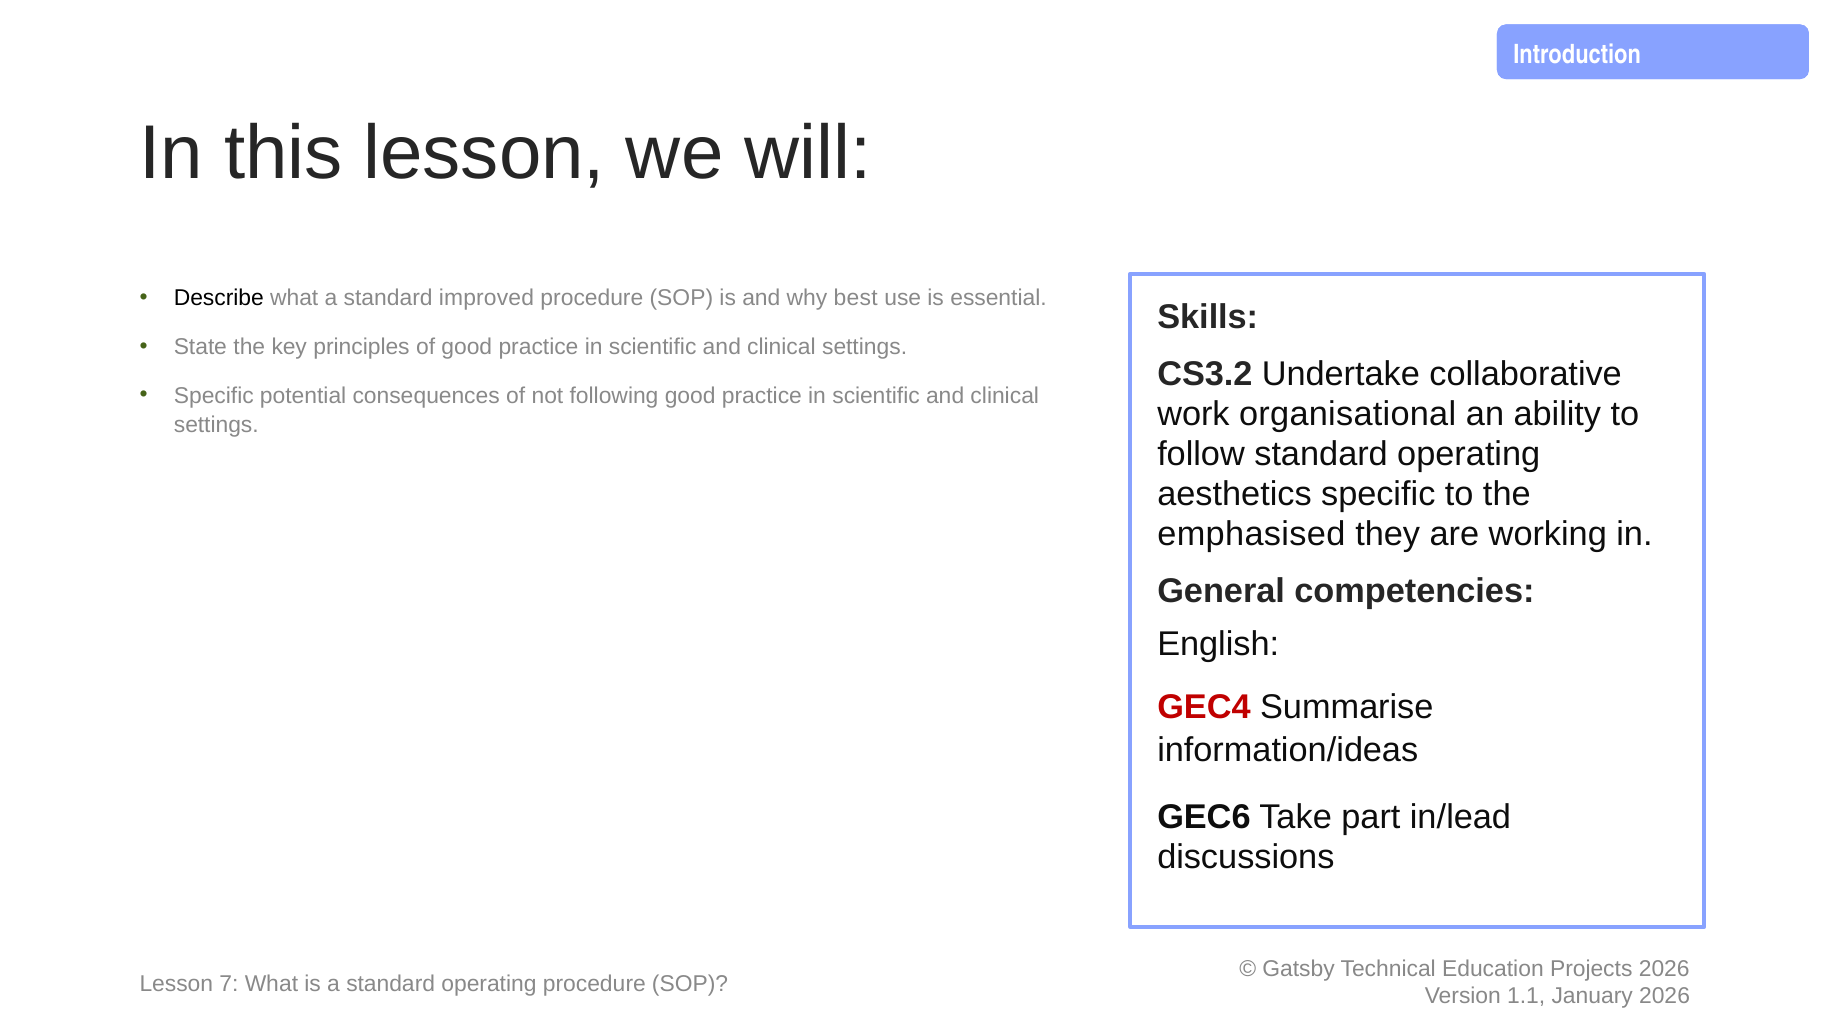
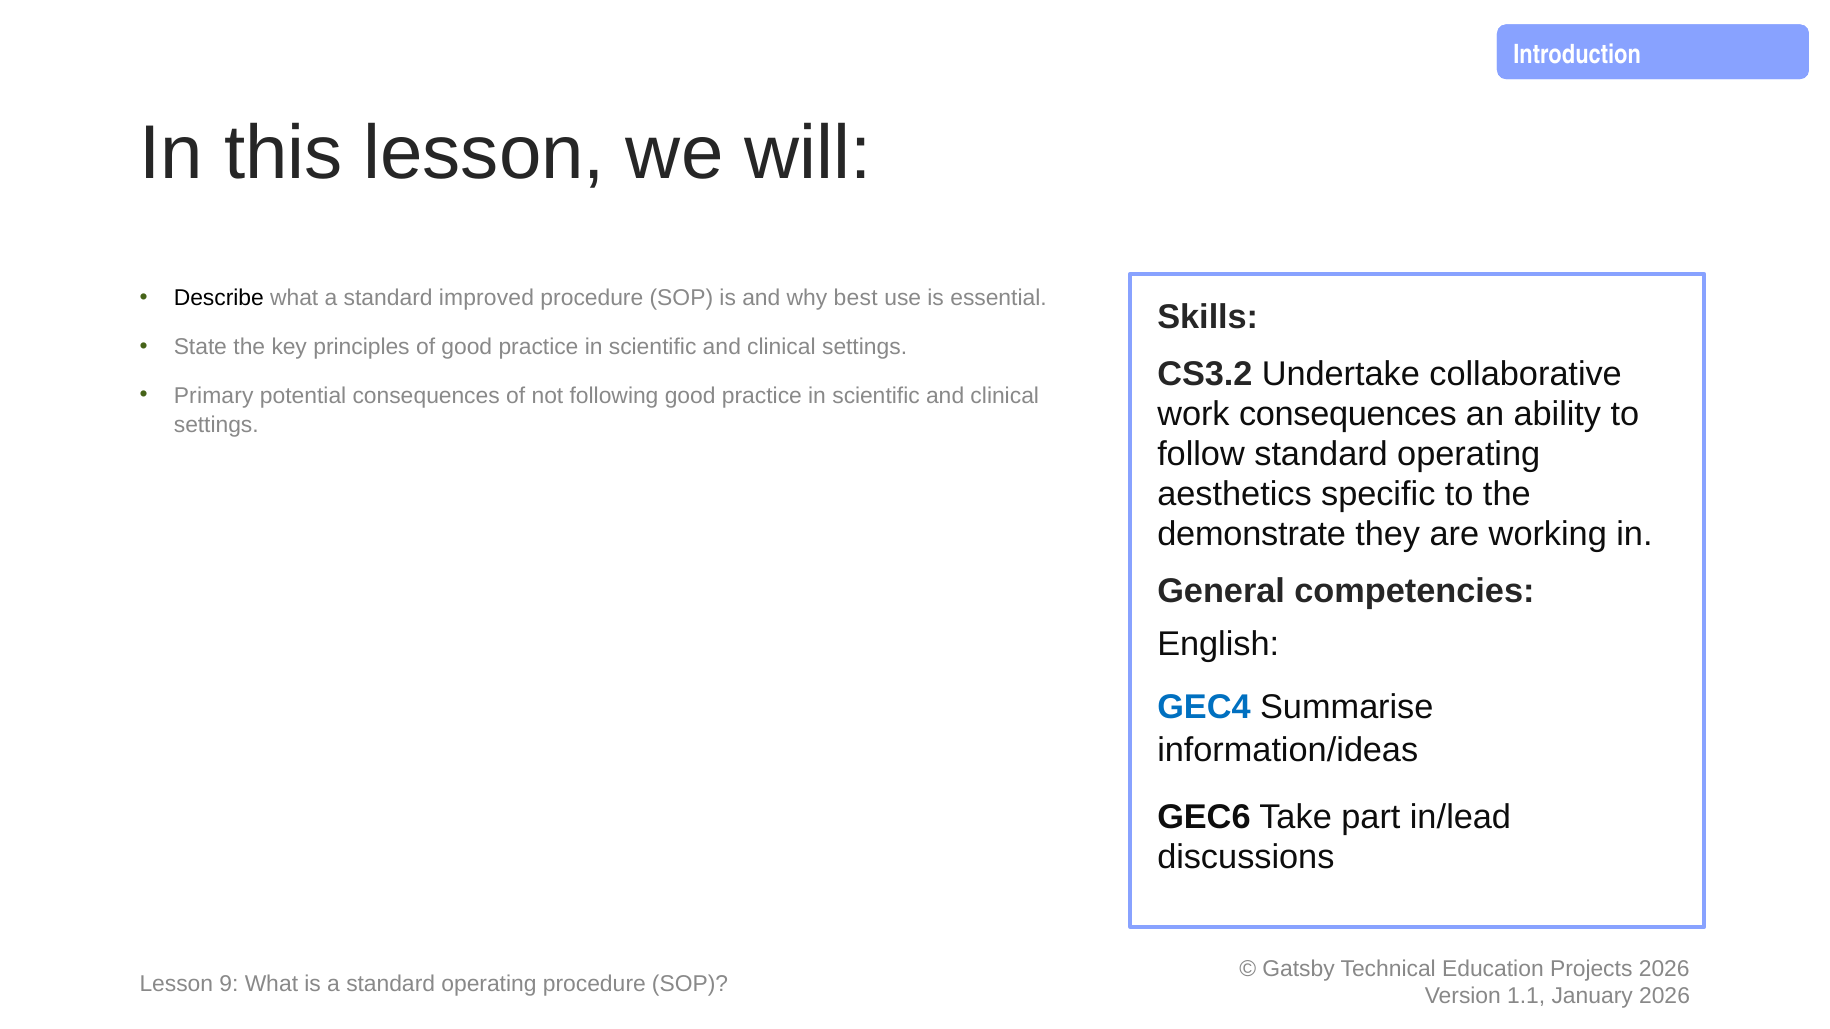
Specific: Specific -> Primary (214, 396)
work organisational: organisational -> consequences (1348, 415)
emphasised: emphasised -> demonstrate (1252, 534)
GEC4 colour: red -> blue (1204, 708)
7: 7 -> 9 (229, 984)
